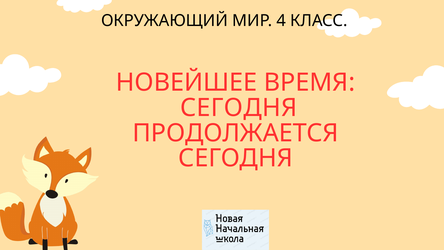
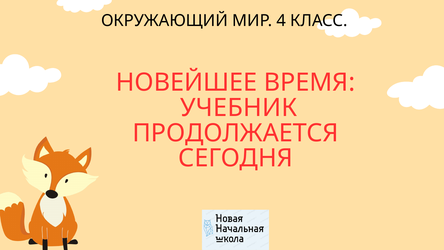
СЕГОДНЯ: СЕГОДНЯ -> УЧЕБНИК (239, 108)
